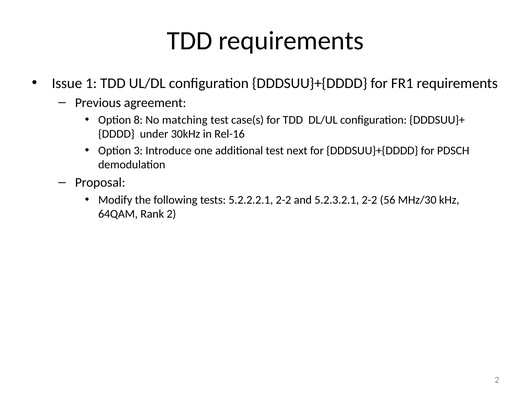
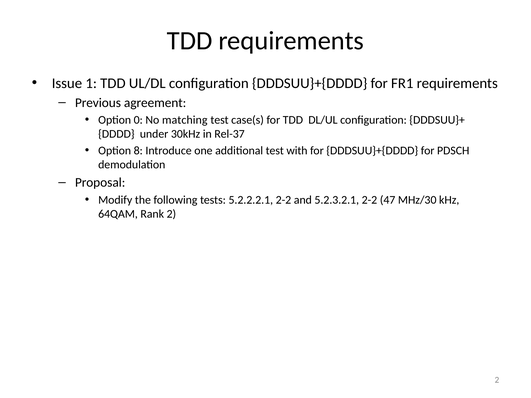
8: 8 -> 0 (138, 120)
Rel-16: Rel-16 -> Rel-37 (230, 134)
3: 3 -> 8 (138, 151)
next: next -> with (297, 151)
56: 56 -> 47 (388, 200)
